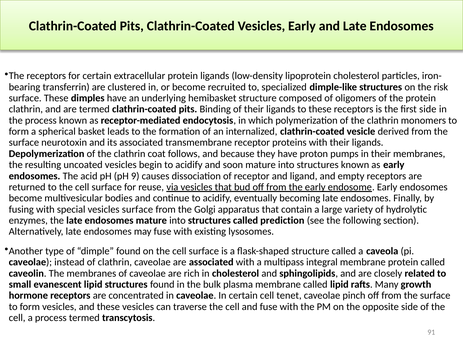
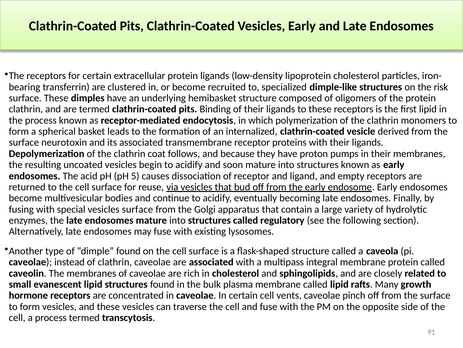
first side: side -> lipid (428, 109)
9: 9 -> 5 (135, 176)
prediction: prediction -> regulatory (282, 220)
tenet: tenet -> vents (289, 295)
